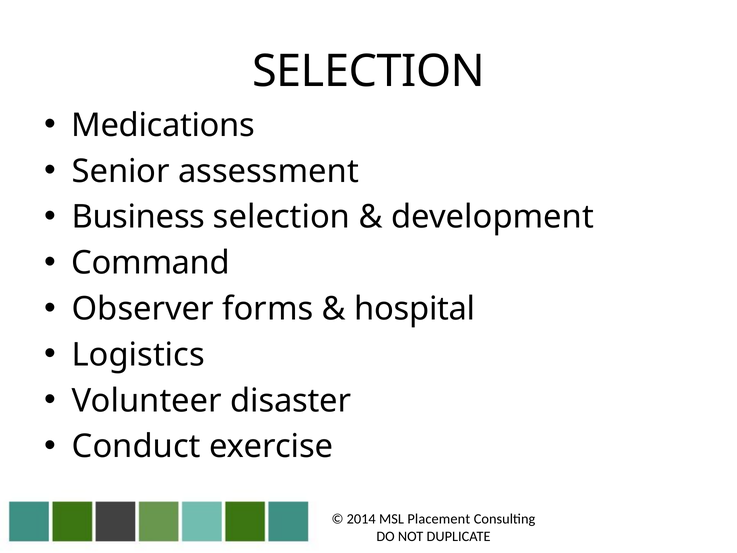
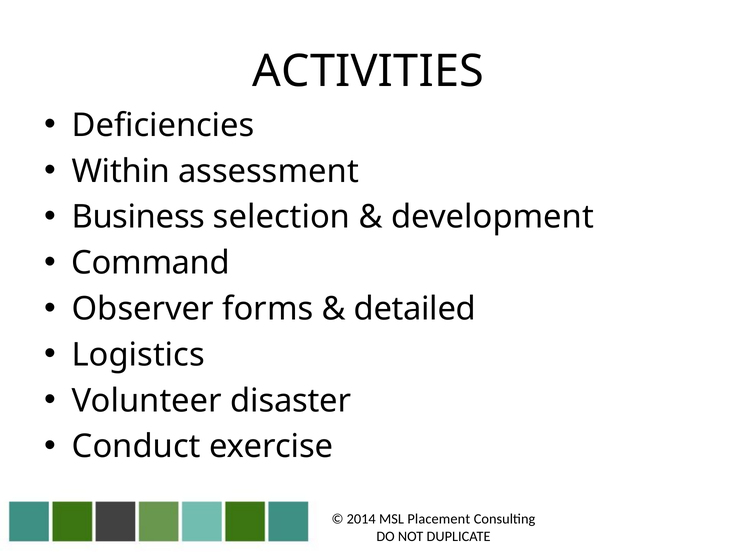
SELECTION: SELECTION -> ACTIVITIES (368, 71)
Medications: Medications -> Deficiencies (163, 125)
Senior: Senior -> Within (121, 171)
hospital: hospital -> detailed (415, 309)
